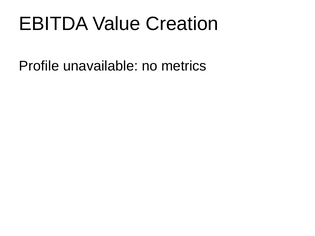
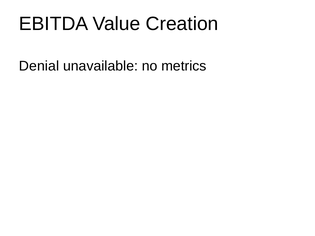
Profile: Profile -> Denial (39, 66)
